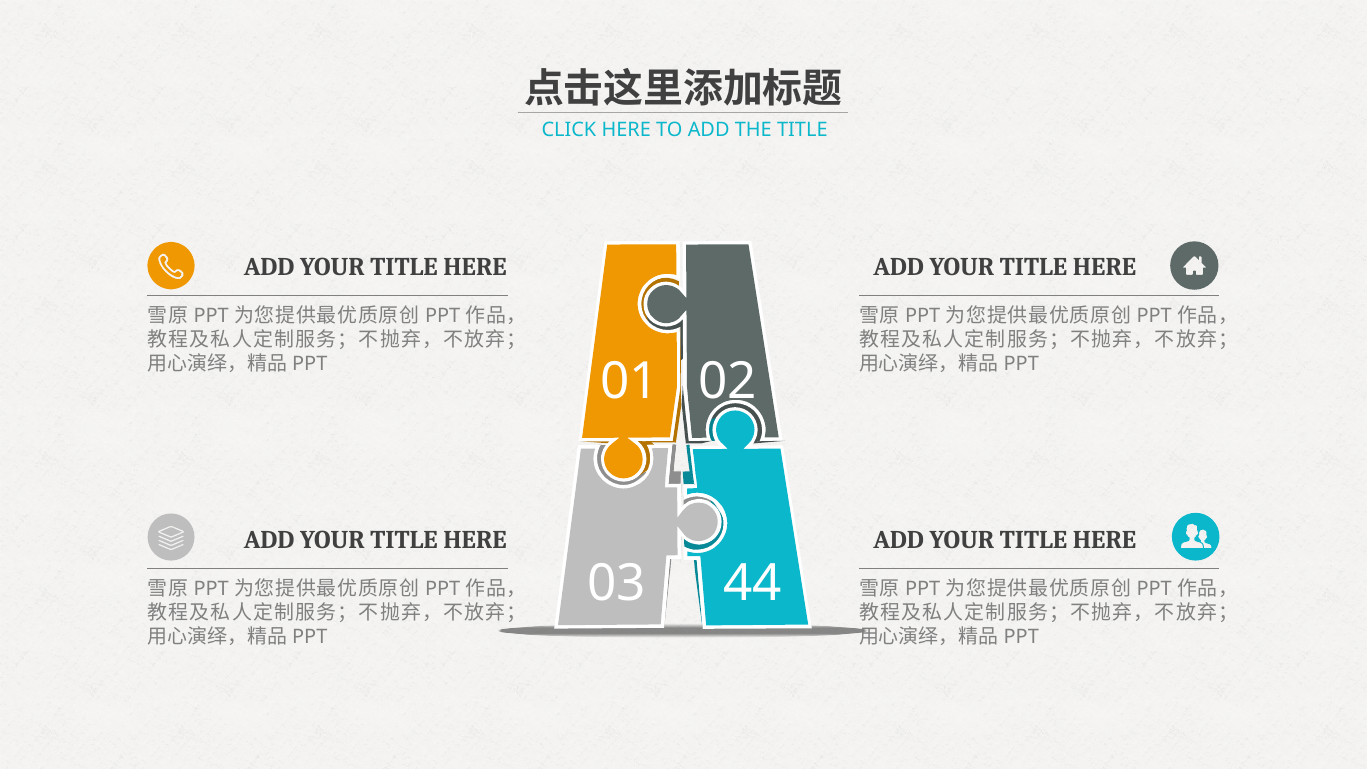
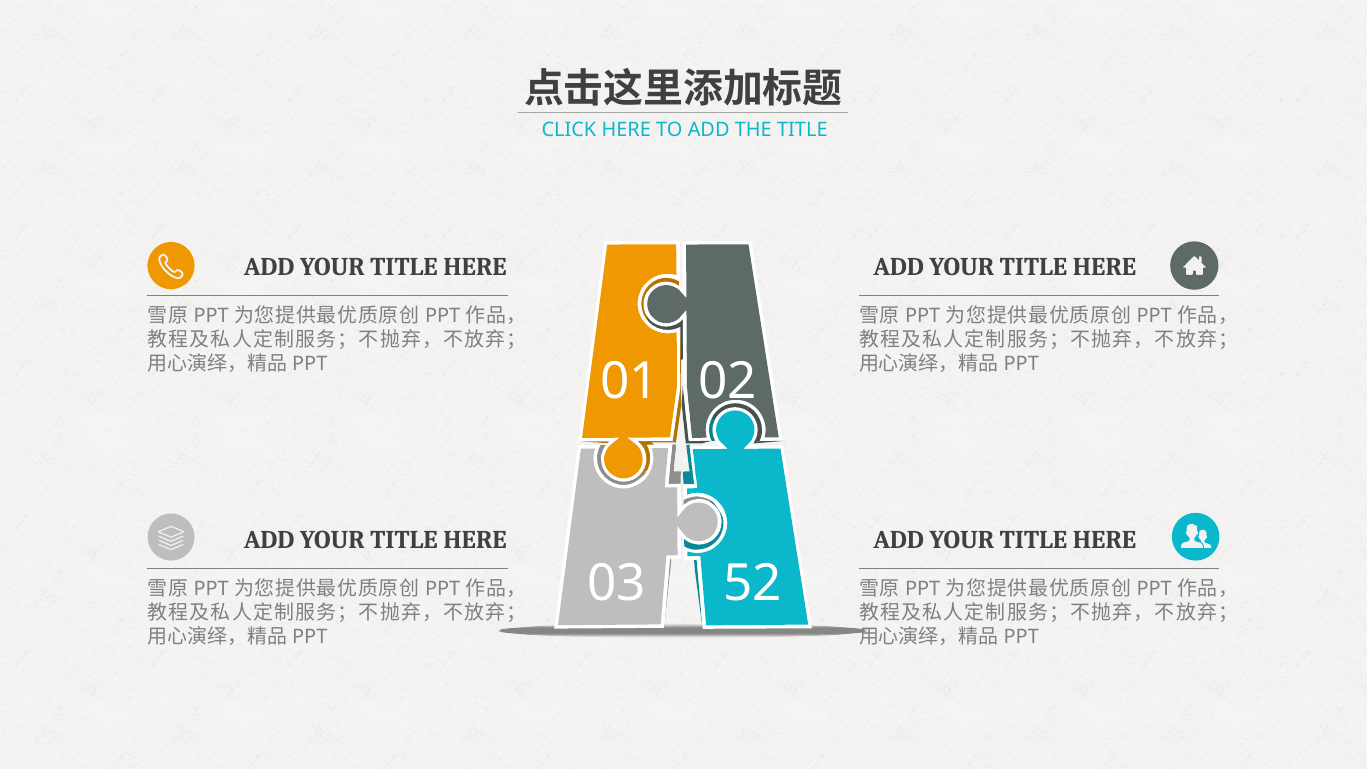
44: 44 -> 52 (752, 584)
